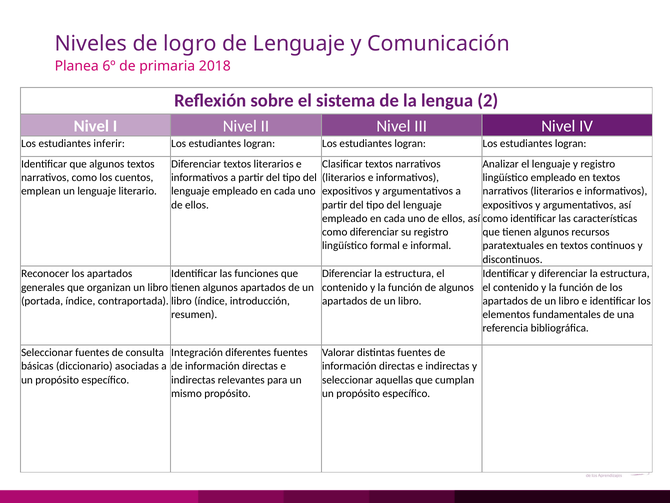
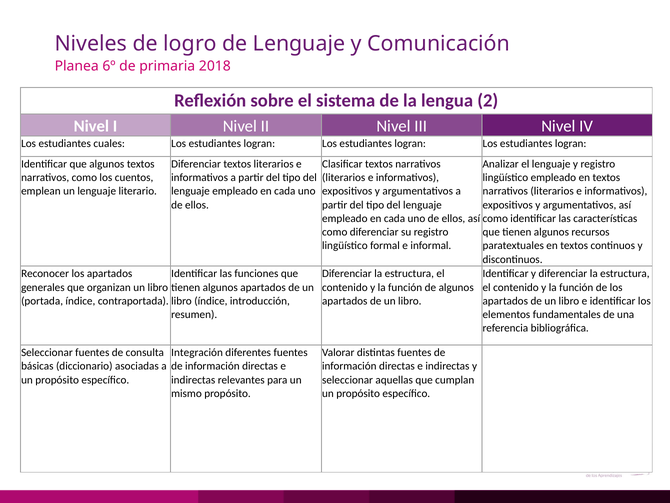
inferir: inferir -> cuales (109, 144)
